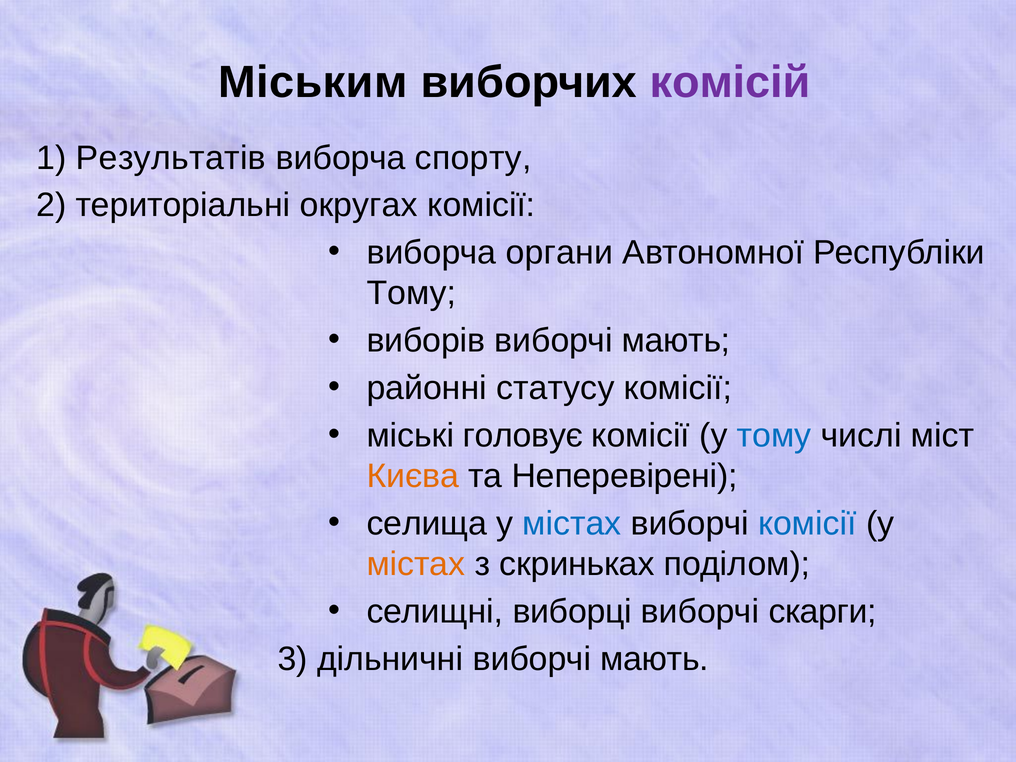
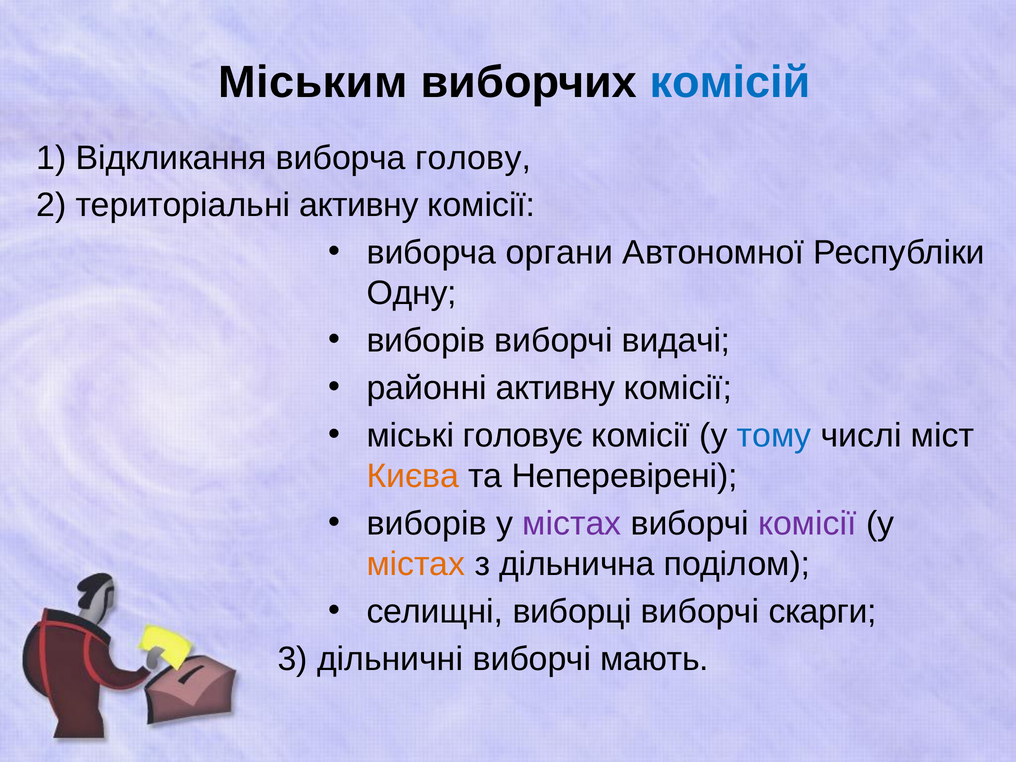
комісій colour: purple -> blue (730, 82)
Результатів: Результатів -> Відкликання (171, 158)
спорту: спорту -> голову (473, 158)
територіальні округах: округах -> активну (359, 205)
Тому: Тому -> Одну (412, 293)
мають: мають -> видачі (676, 341)
районні статусу: статусу -> активну (556, 388)
селища: селища -> виборів (427, 523)
містах colour: blue -> purple (572, 523)
комісії colour: blue -> purple (808, 523)
скриньках: скриньках -> дільнична (577, 564)
